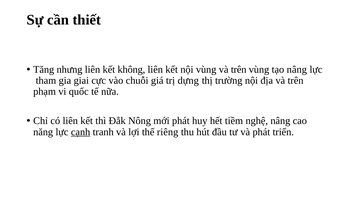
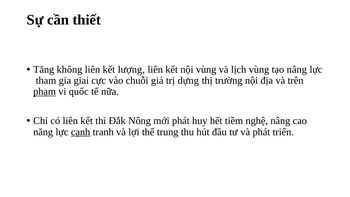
nhưng: nhưng -> không (69, 69)
không: không -> lượng (131, 69)
vùng và trên: trên -> lịch (239, 69)
phạm underline: none -> present (45, 92)
riêng: riêng -> trung (168, 132)
